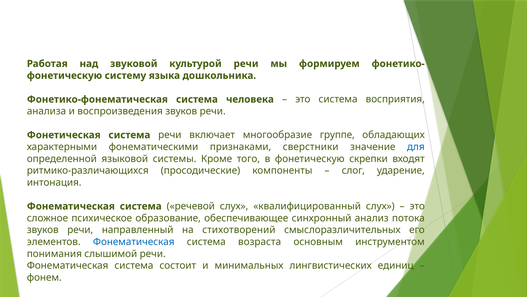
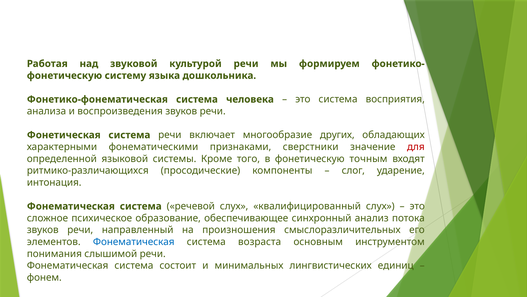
группе: группе -> других (337, 135)
для colour: blue -> red (416, 147)
скрепки: скрепки -> точным (368, 158)
стихотворений: стихотворений -> произношения (239, 230)
